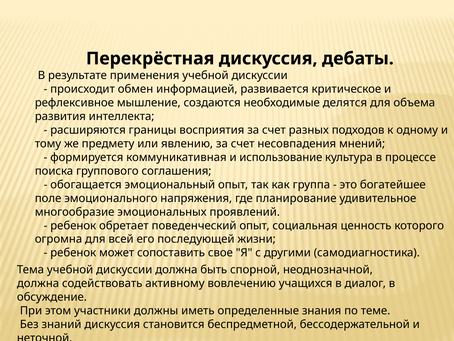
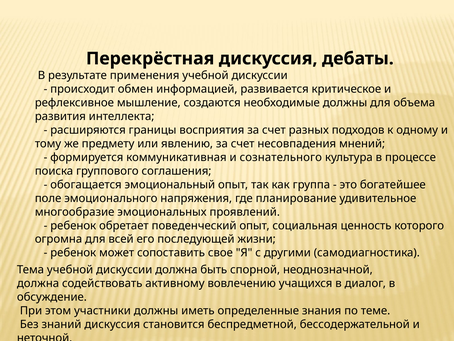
необходимые делятся: делятся -> должны (345, 103)
использование: использование -> сознательного (281, 157)
